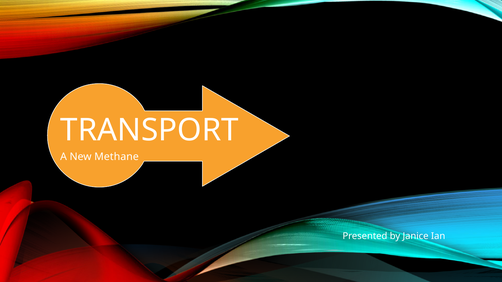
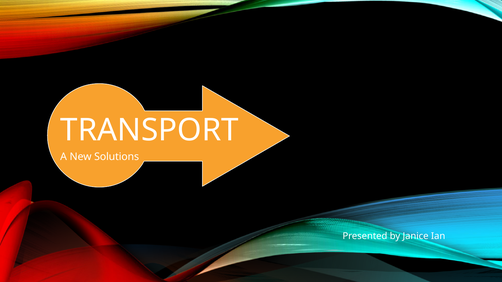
Methane: Methane -> Solutions (117, 157)
